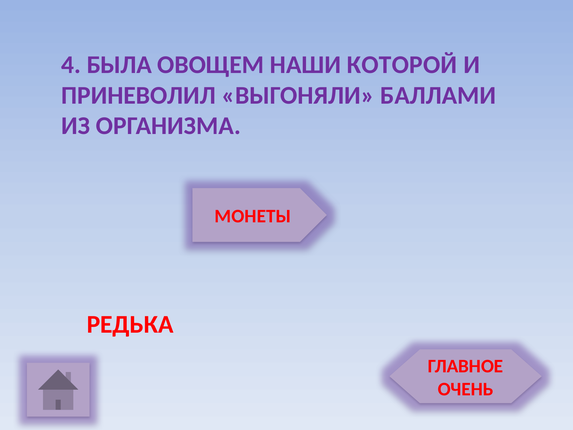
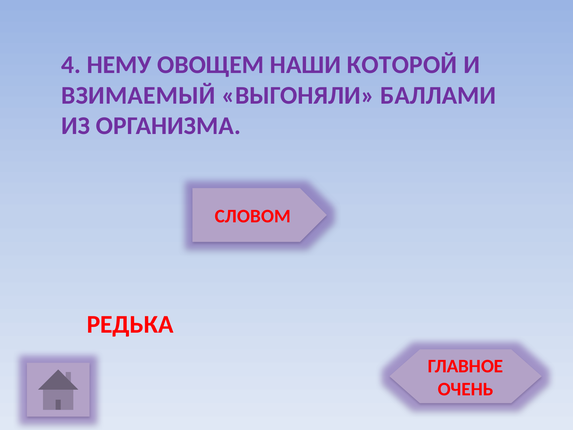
БЫЛА: БЫЛА -> НЕМУ (119, 65)
ПРИНЕВОЛИЛ: ПРИНЕВОЛИЛ -> ВЗИМАЕМЫЙ (138, 95)
МОНЕТЫ: МОНЕТЫ -> СЛОВОМ (253, 216)
